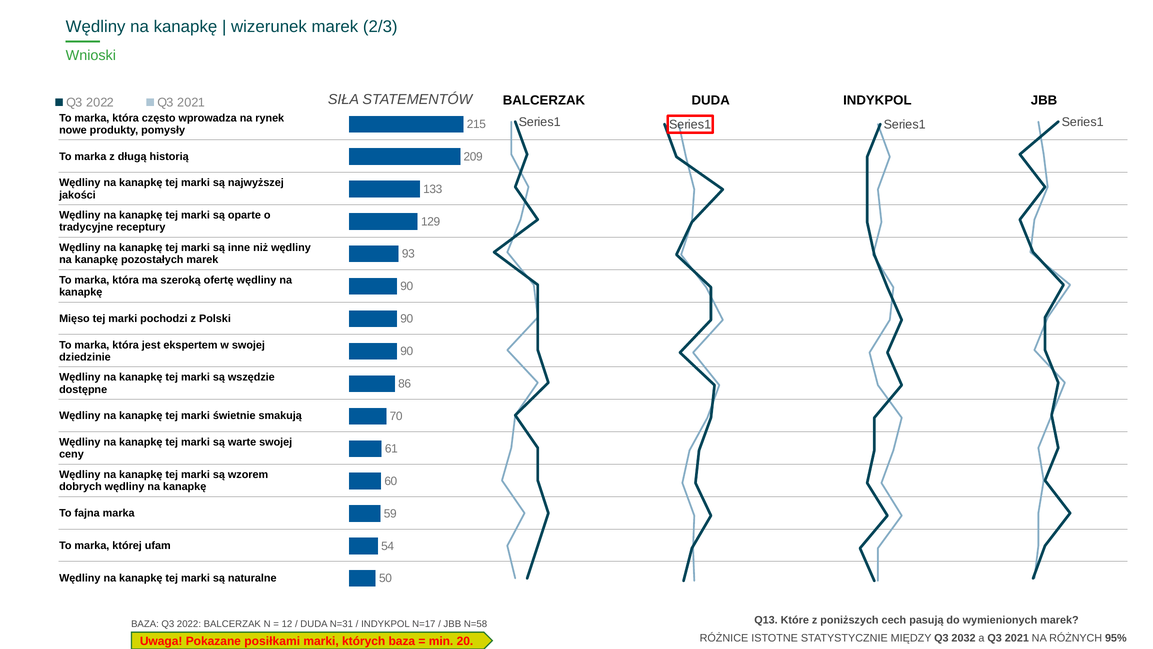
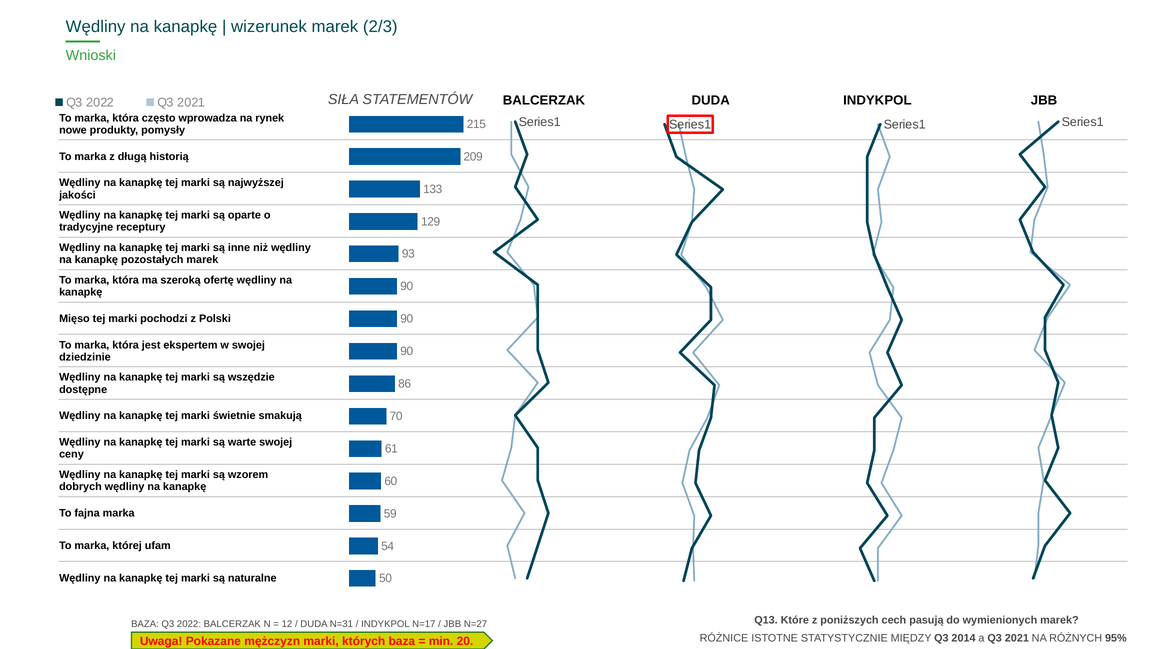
N=58: N=58 -> N=27 (476, 623)
2032: 2032 -> 2014 (964, 638)
posiłkami: posiłkami -> mężczyzn (272, 641)
